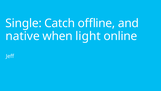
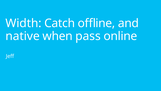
Single: Single -> Width (23, 23)
light: light -> pass (88, 36)
